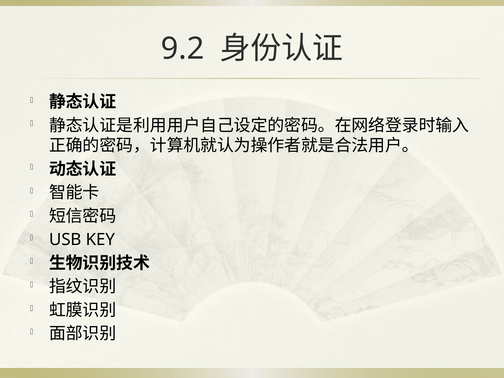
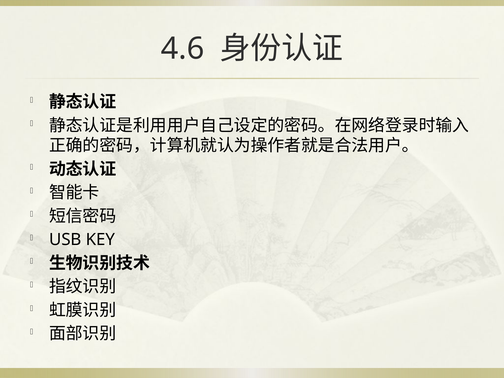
9.2: 9.2 -> 4.6 (183, 49)
